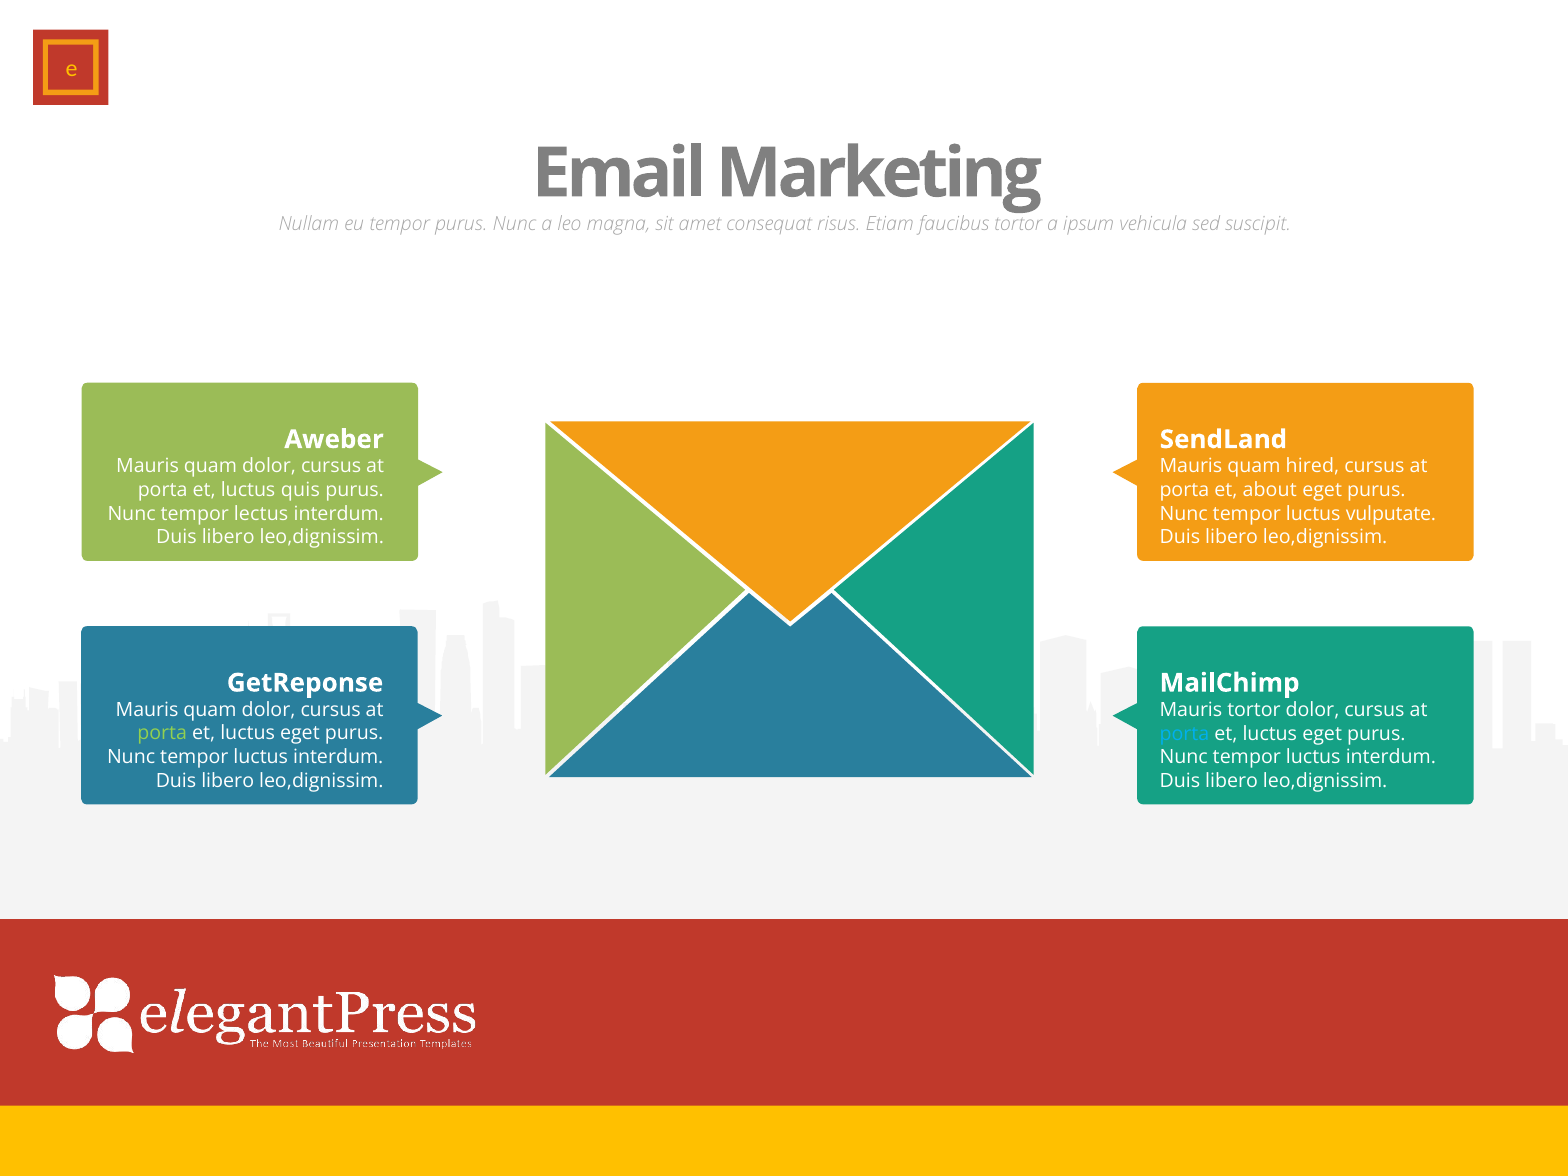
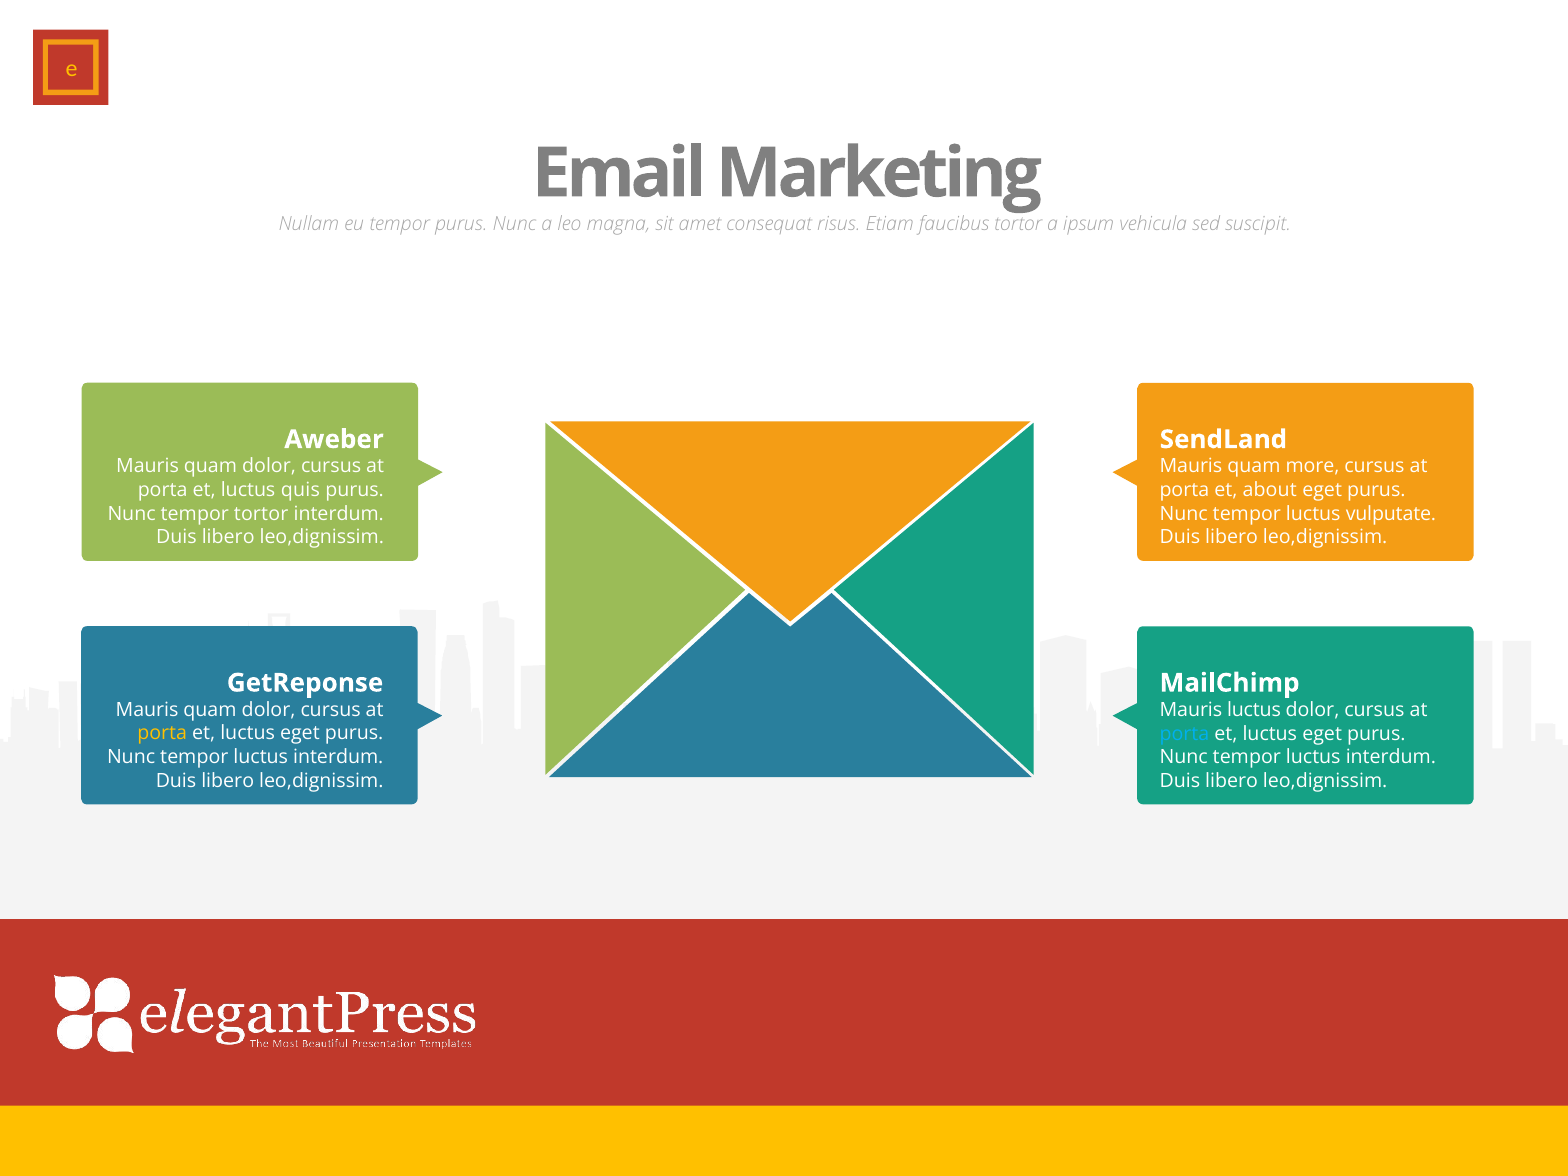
hired: hired -> more (1313, 467)
tempor lectus: lectus -> tortor (261, 514)
Mauris tortor: tortor -> luctus (1254, 710)
porta colour: light green -> yellow (162, 734)
